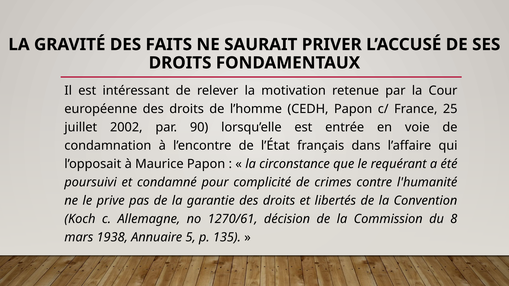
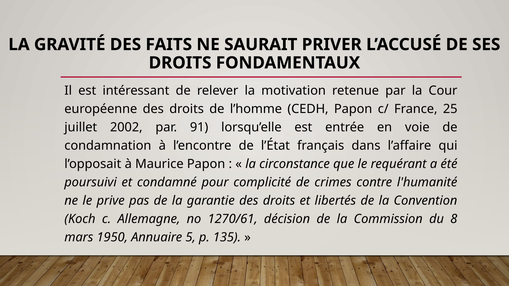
90: 90 -> 91 (199, 128)
1938: 1938 -> 1950 (112, 237)
